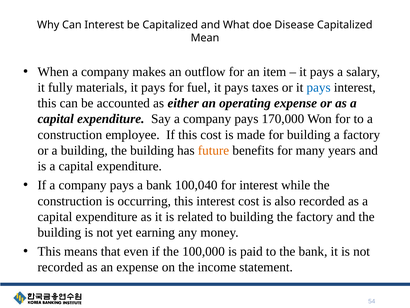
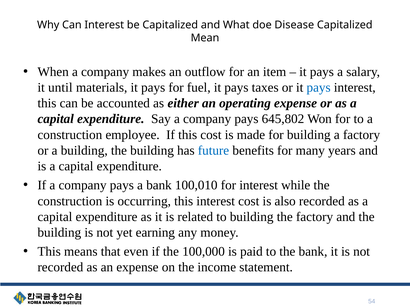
fully: fully -> until (60, 87)
170,000: 170,000 -> 645,802 (283, 119)
future colour: orange -> blue (214, 150)
100,040: 100,040 -> 100,010 (196, 185)
